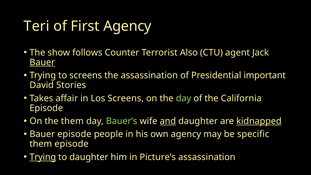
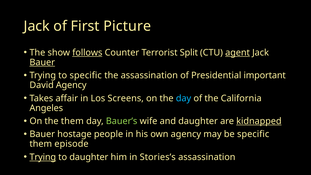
Teri: Teri -> Jack (37, 26)
First Agency: Agency -> Picture (127, 26)
follows underline: none -> present (87, 53)
Also: Also -> Split (189, 53)
agent underline: none -> present (238, 53)
to screens: screens -> specific (86, 75)
David Stories: Stories -> Agency (71, 85)
day colour: light green -> light blue (184, 98)
Episode: Episode -> Angeles (46, 108)
and underline: present -> none (168, 121)
Bauer episode: episode -> hostage (74, 134)
Picture’s: Picture’s -> Stories’s (158, 157)
